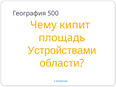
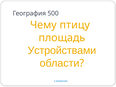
кипит: кипит -> птицу (75, 25)
